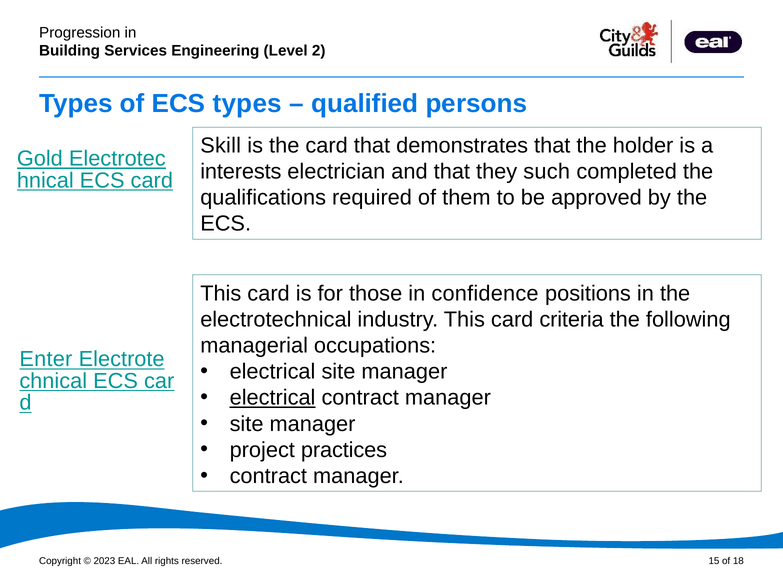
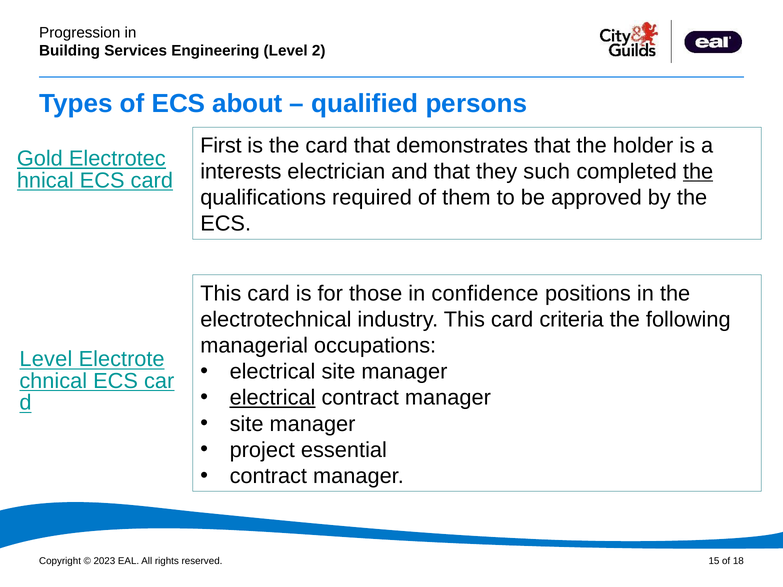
ECS types: types -> about (247, 104)
Skill: Skill -> First (221, 146)
the underline: none -> present (698, 172)
Enter: Enter -> Level (46, 359)
practices: practices -> essential (344, 450)
